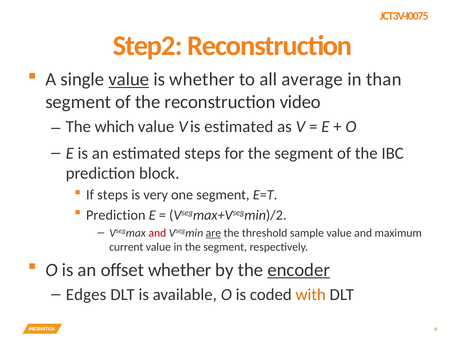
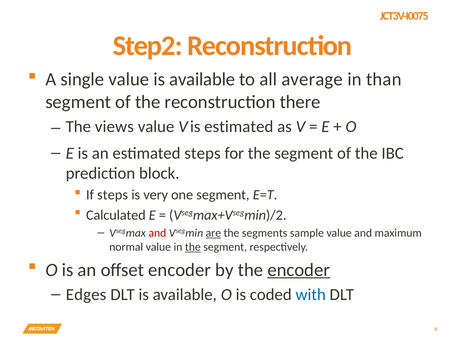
value underline: present -> none (129, 79)
whether: whether -> available (202, 79)
video: video -> there (300, 102)
which: which -> views (114, 127)
Prediction: Prediction -> Calculated (116, 215)
threshold: threshold -> segments (265, 233)
current: current -> normal (126, 247)
the underline: none -> present (193, 247)
offset whether: whether -> encoder (180, 270)
with colour: orange -> blue (311, 294)
